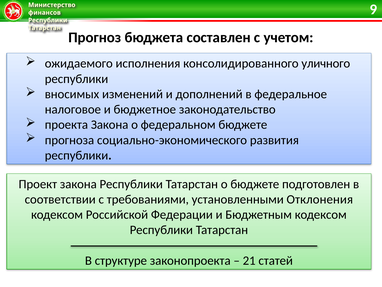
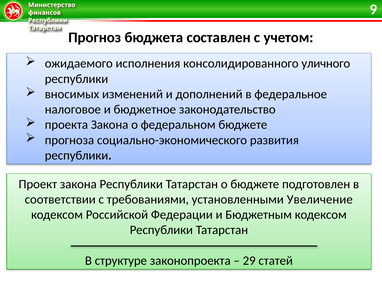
Отклонения: Отклонения -> Увеличение (320, 199)
21: 21 -> 29 (249, 260)
